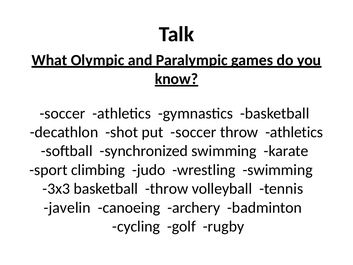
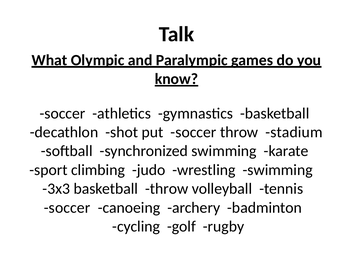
throw athletics: athletics -> stadium (294, 132)
javelin: javelin -> soccer (67, 207)
